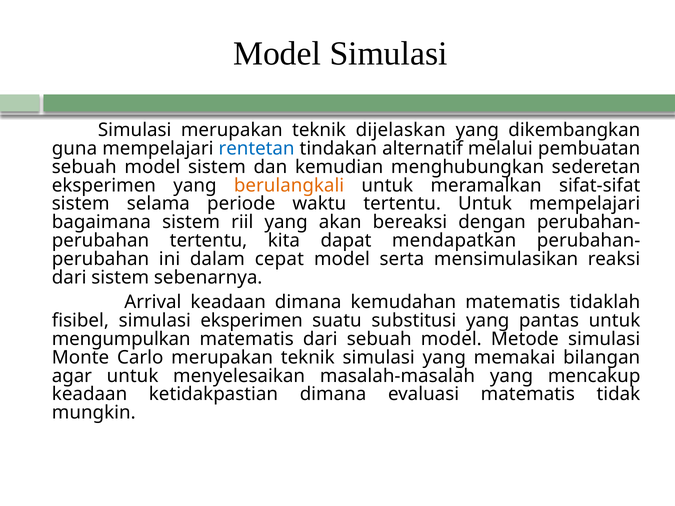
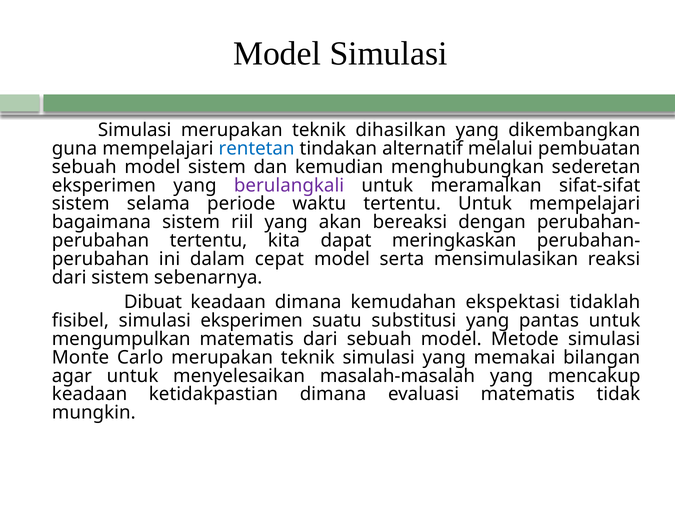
dijelaskan: dijelaskan -> dihasilkan (401, 130)
berulangkali colour: orange -> purple (289, 185)
mendapatkan: mendapatkan -> meringkaskan (454, 241)
Arrival: Arrival -> Dibuat (153, 302)
kemudahan matematis: matematis -> ekspektasi (513, 302)
